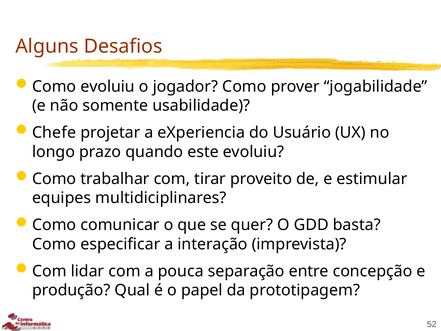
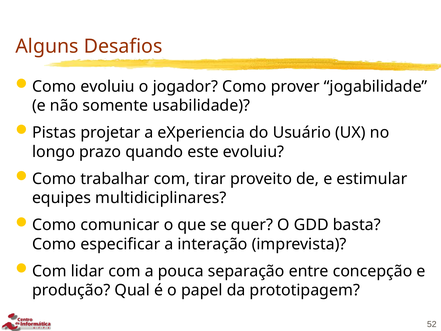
Chefe: Chefe -> Pistas (54, 133)
